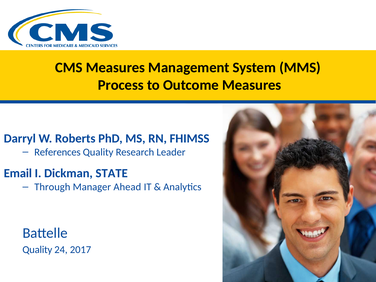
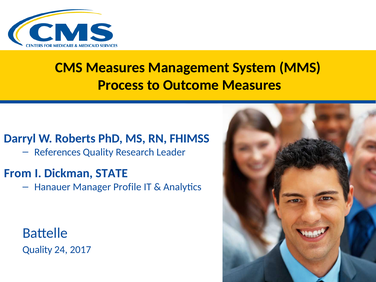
Email: Email -> From (18, 173)
Through: Through -> Hanauer (52, 187)
Ahead: Ahead -> Profile (127, 187)
